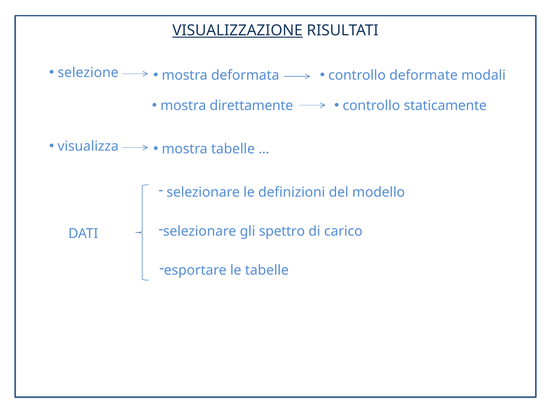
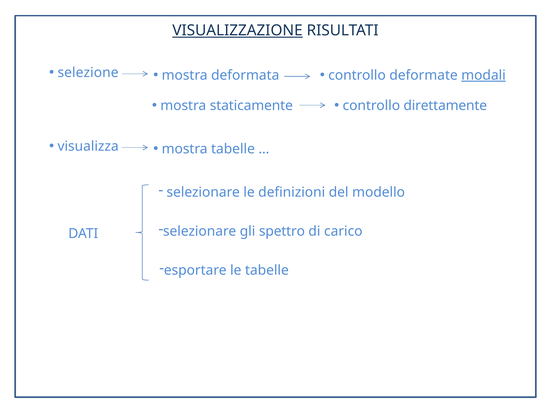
modali underline: none -> present (484, 75)
direttamente: direttamente -> staticamente (251, 106)
staticamente: staticamente -> direttamente (445, 106)
